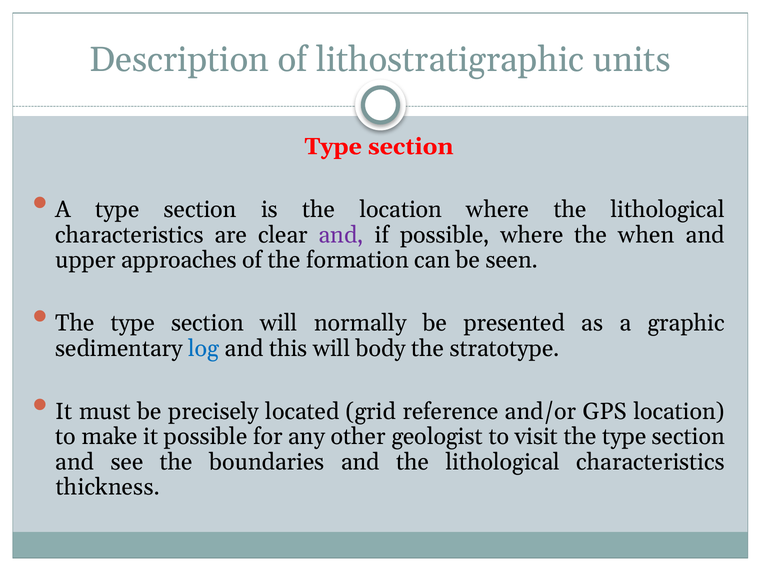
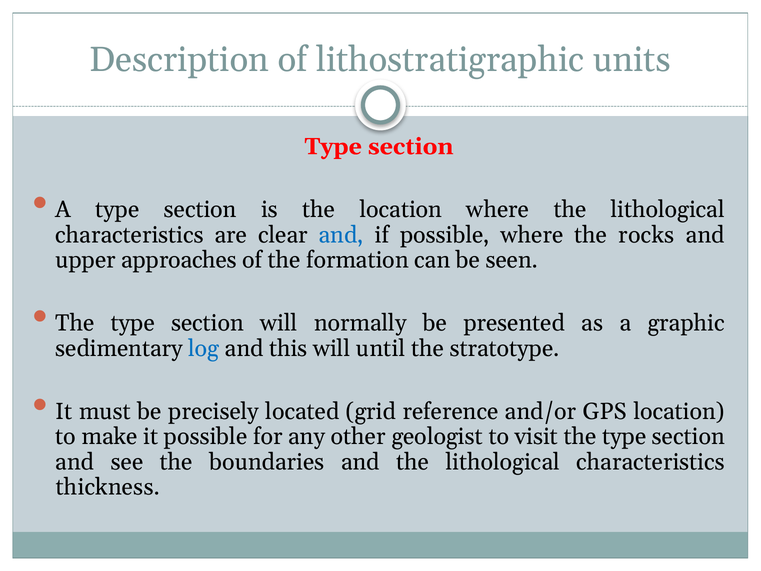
and colour: purple -> blue (341, 235)
when: when -> rocks (646, 235)
body: body -> until (381, 348)
